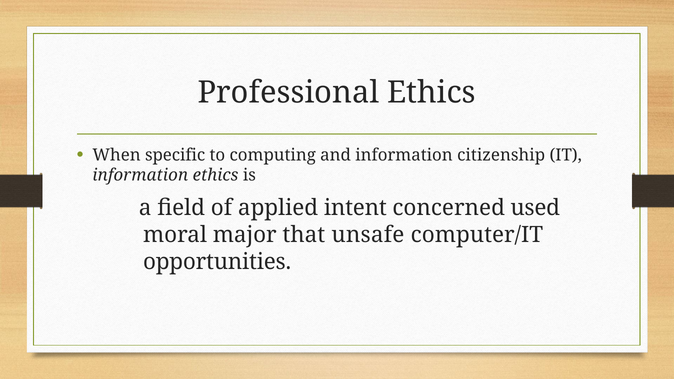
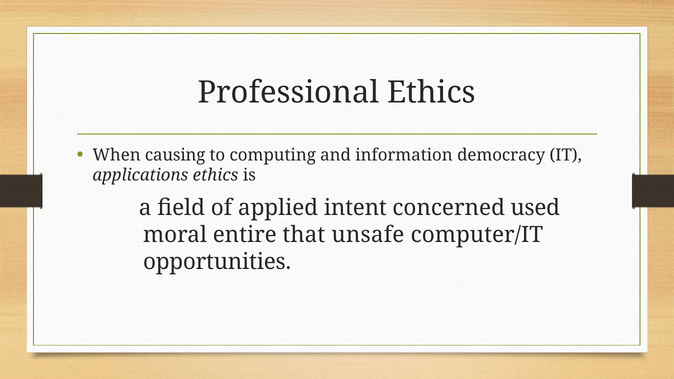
specific: specific -> causing (175, 155)
citizenship: citizenship -> democracy (501, 155)
information: information -> applications (140, 175)
major: major -> entire (245, 235)
